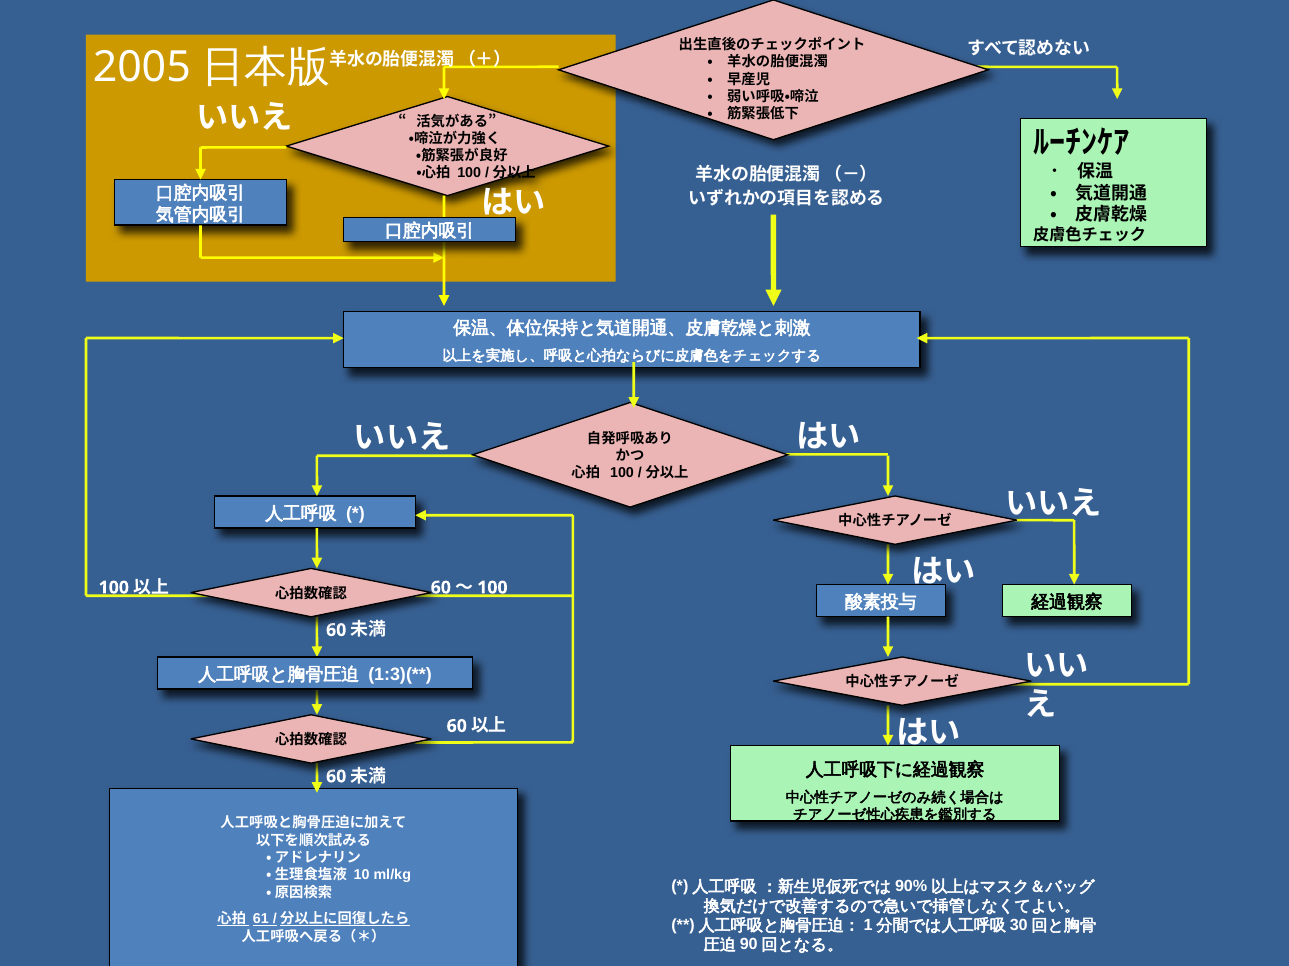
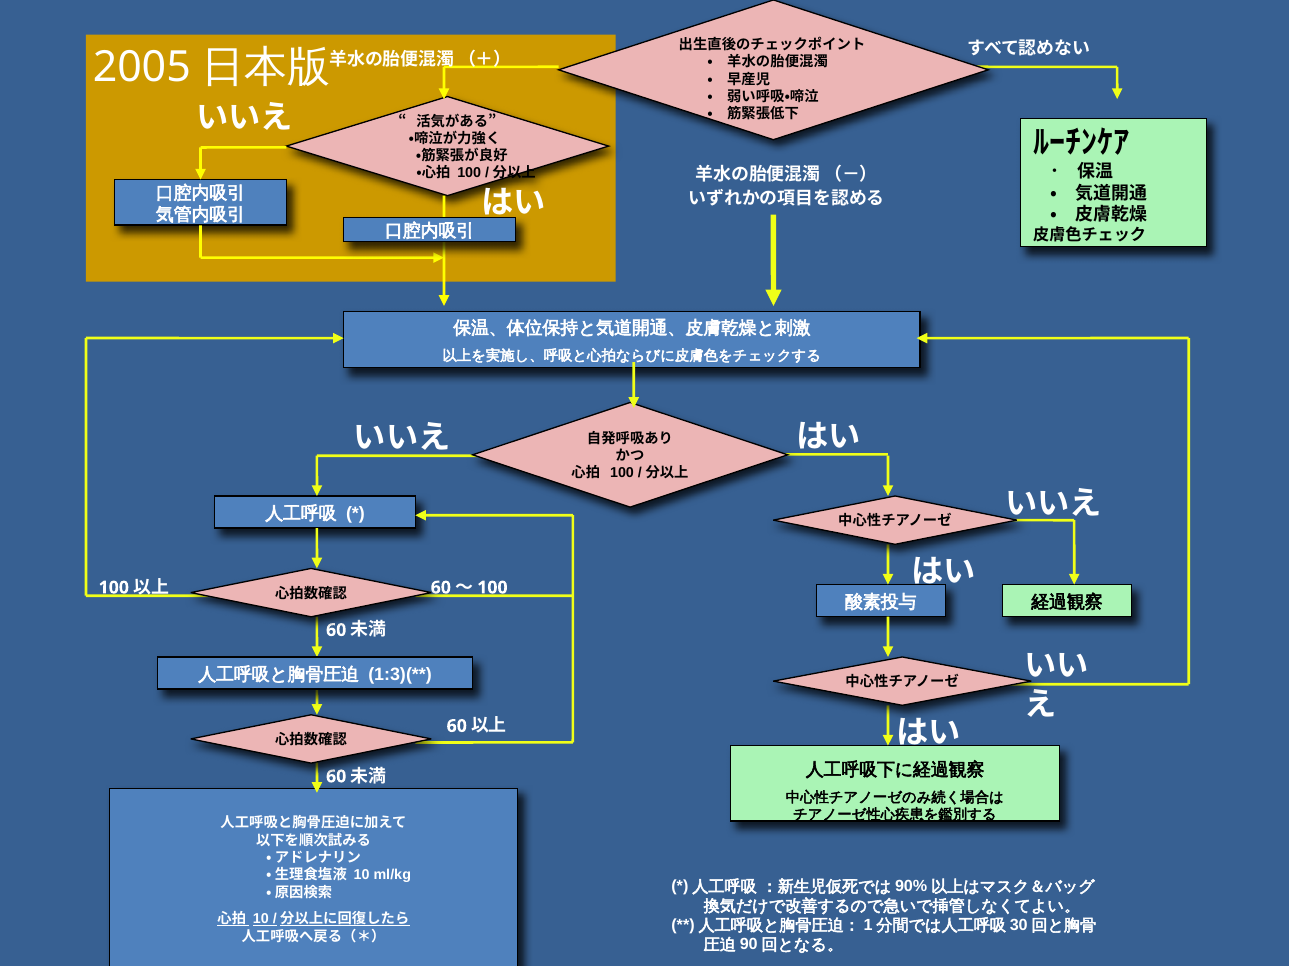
61: 61 -> 10 (261, 920)
